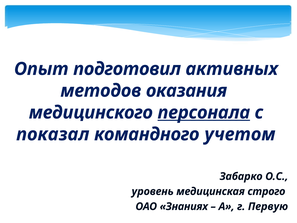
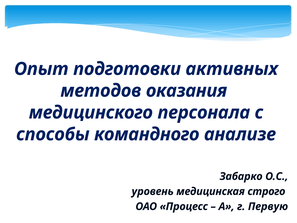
подготовил: подготовил -> подготовки (127, 69)
персонала underline: present -> none (204, 112)
показал: показал -> способы (53, 134)
учетом: учетом -> анализе (240, 134)
Знаниях: Знаниях -> Процесс (184, 206)
